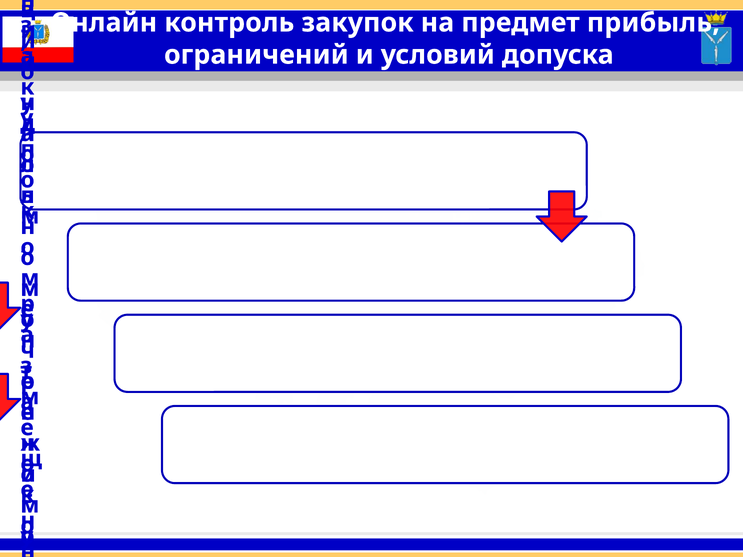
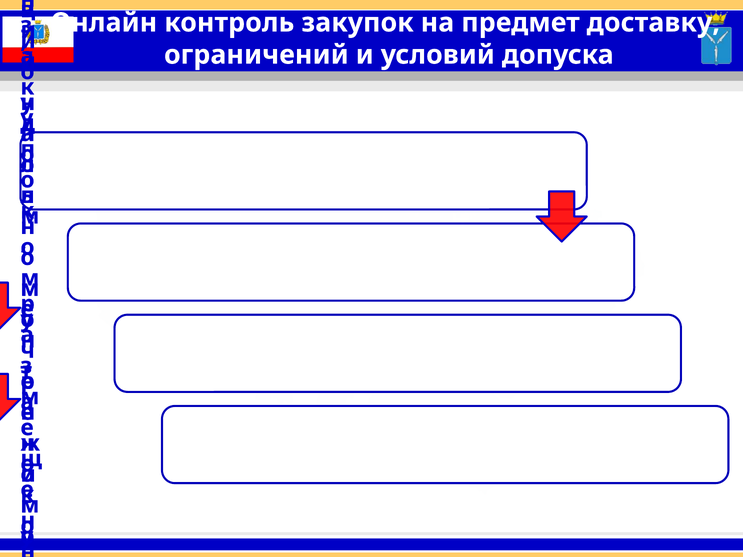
прибыль: прибыль -> доставку (653, 23)
